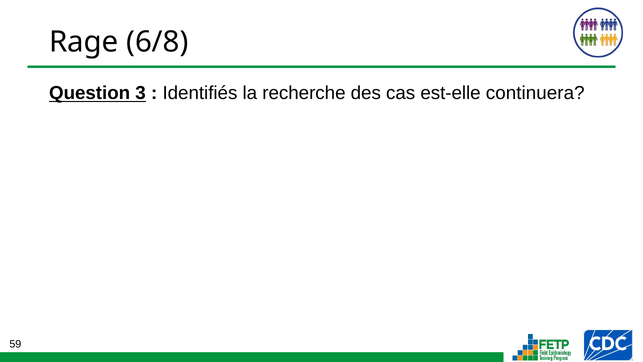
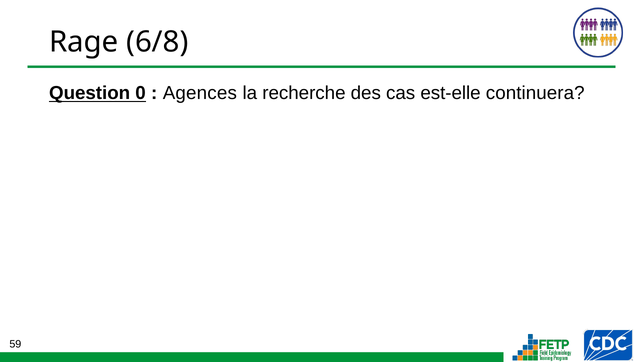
3: 3 -> 0 (141, 93)
Identifiés: Identifiés -> Agences (200, 93)
